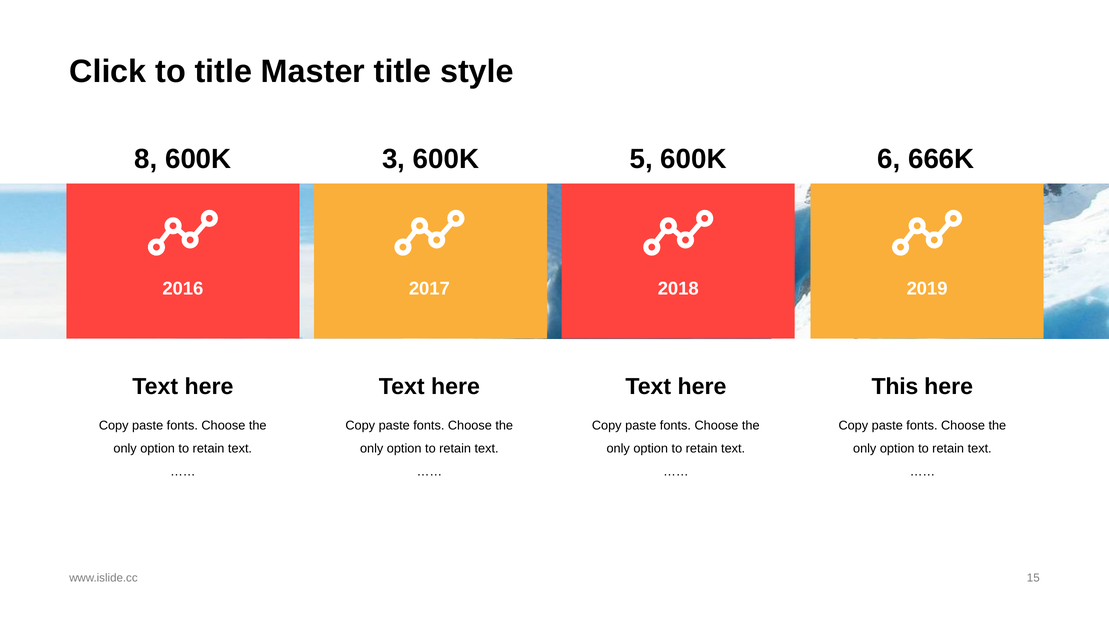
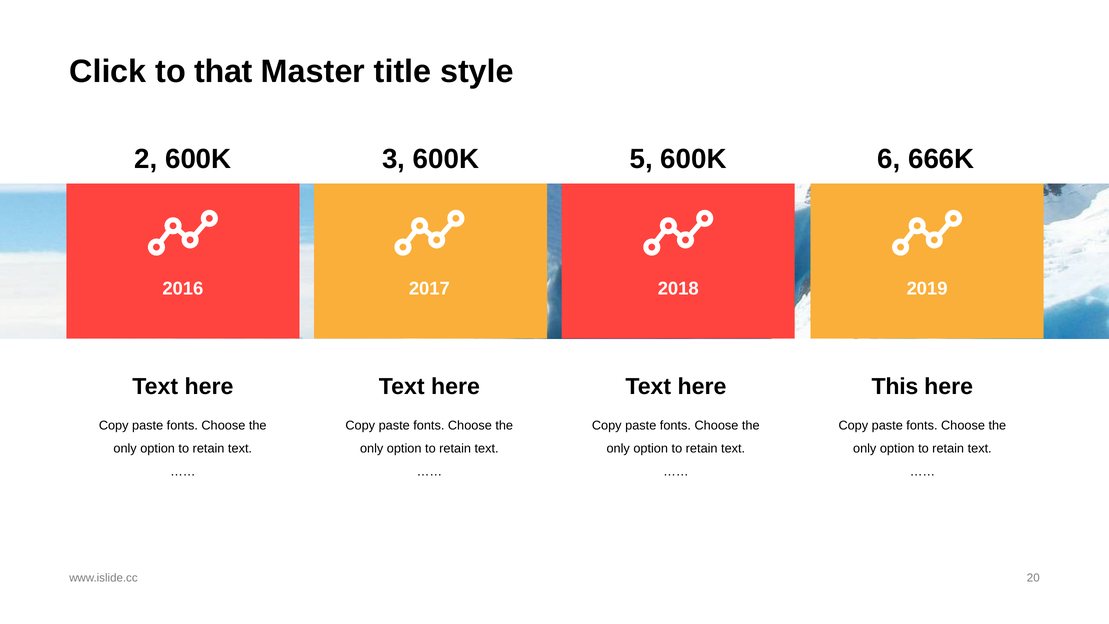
to title: title -> that (223, 72)
8: 8 -> 2 (146, 159)
15: 15 -> 20 (1033, 578)
